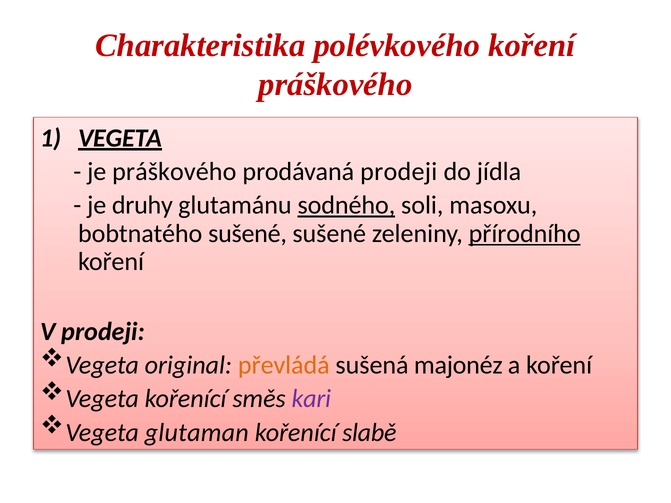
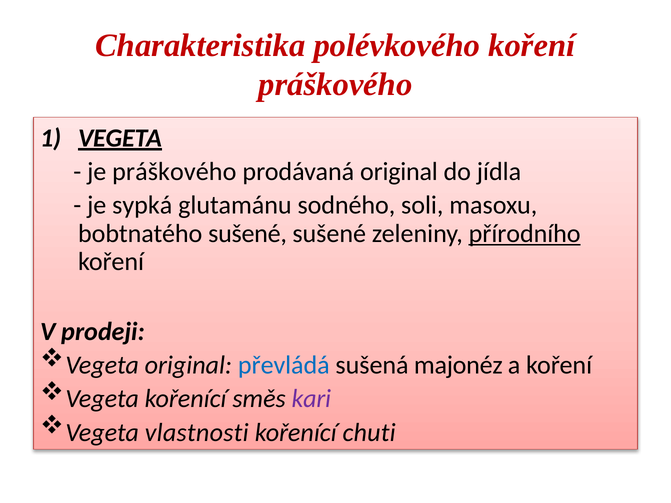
prodávaná prodeji: prodeji -> original (399, 172)
druhy: druhy -> sypká (142, 205)
sodného underline: present -> none (346, 205)
převládá colour: orange -> blue (284, 366)
glutaman: glutaman -> vlastnosti (197, 433)
slabě: slabě -> chuti (369, 433)
